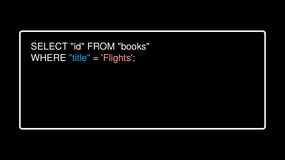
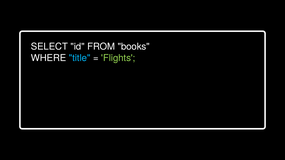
Flights colour: pink -> light green (118, 58)
